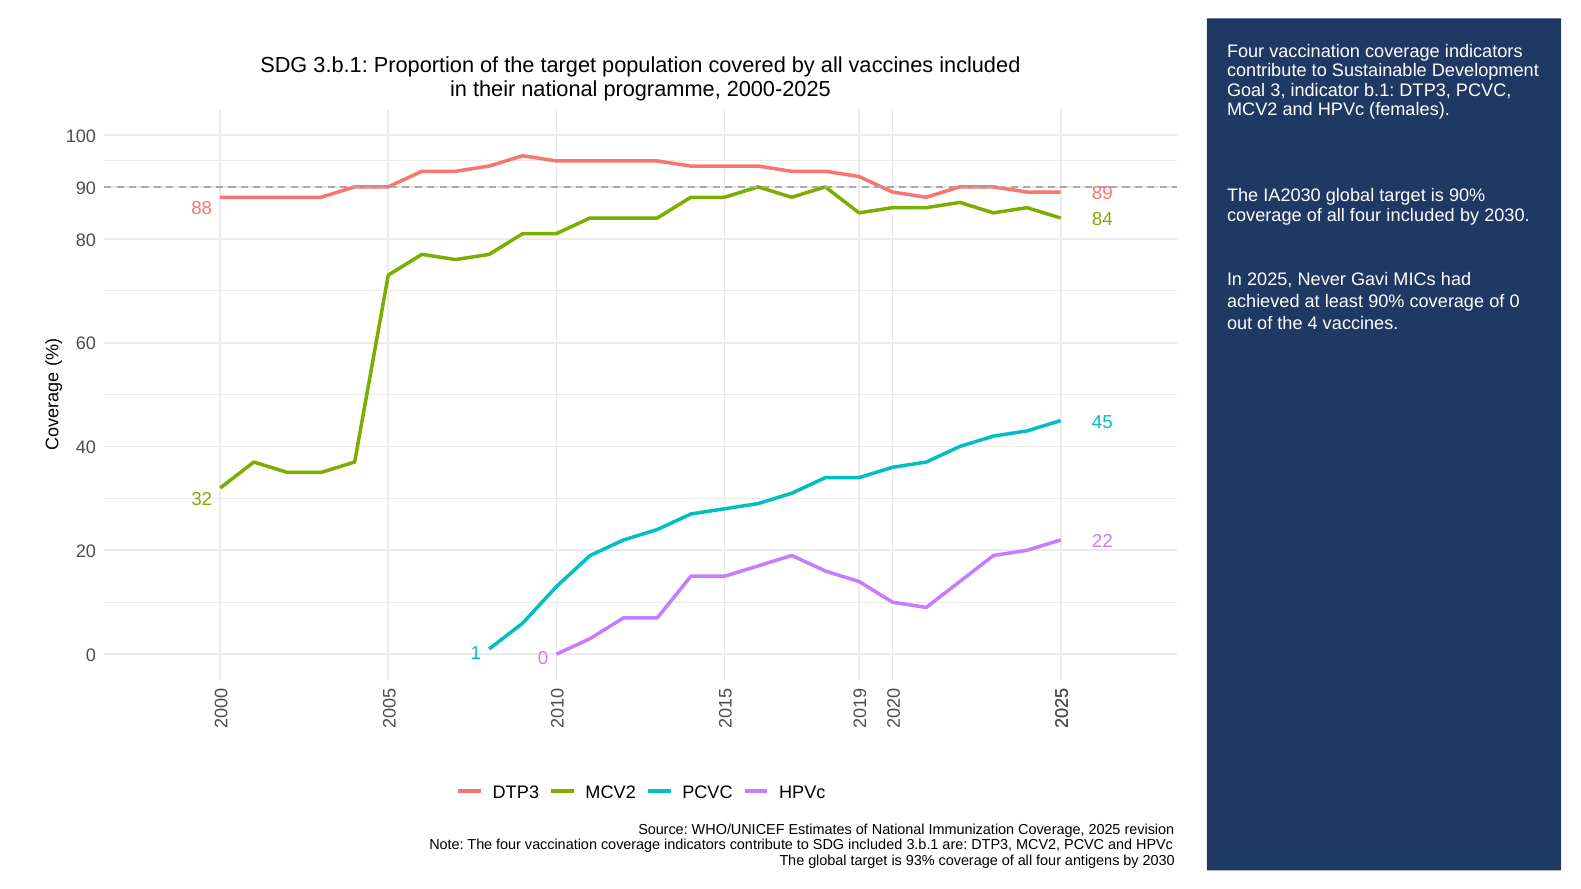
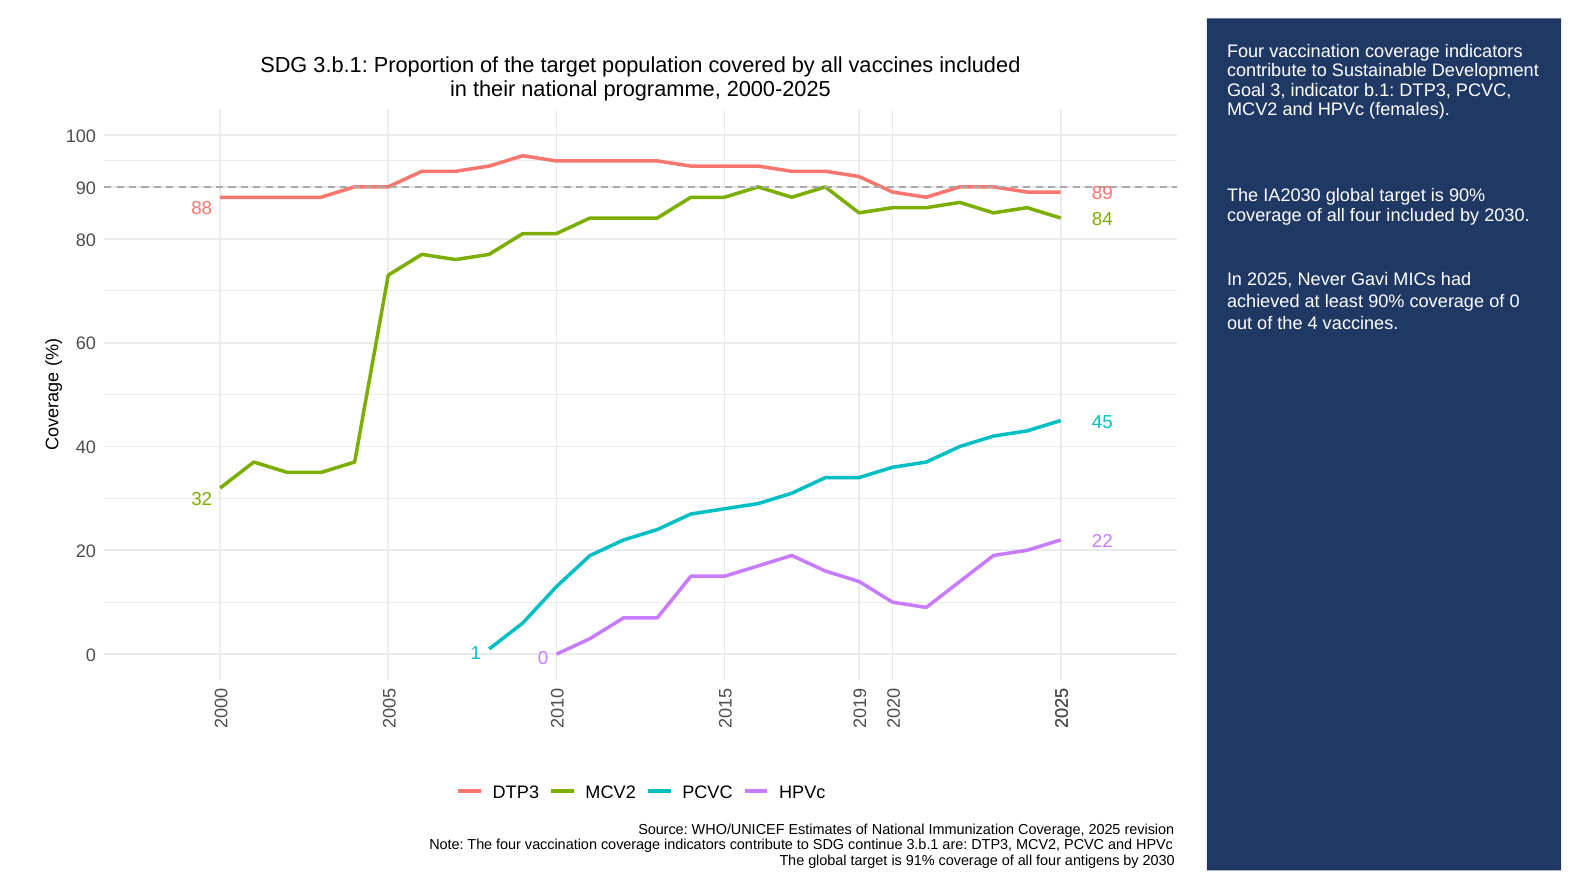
SDG included: included -> continue (875, 846)
93%: 93% -> 91% (920, 861)
